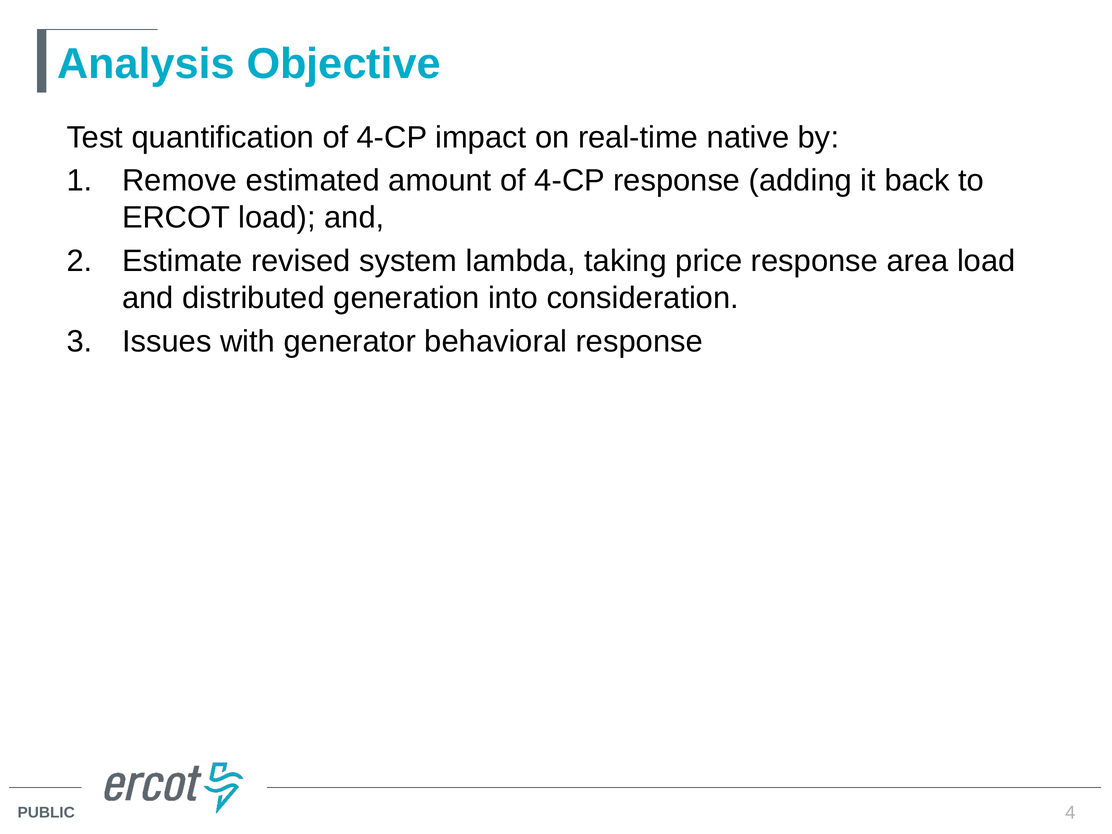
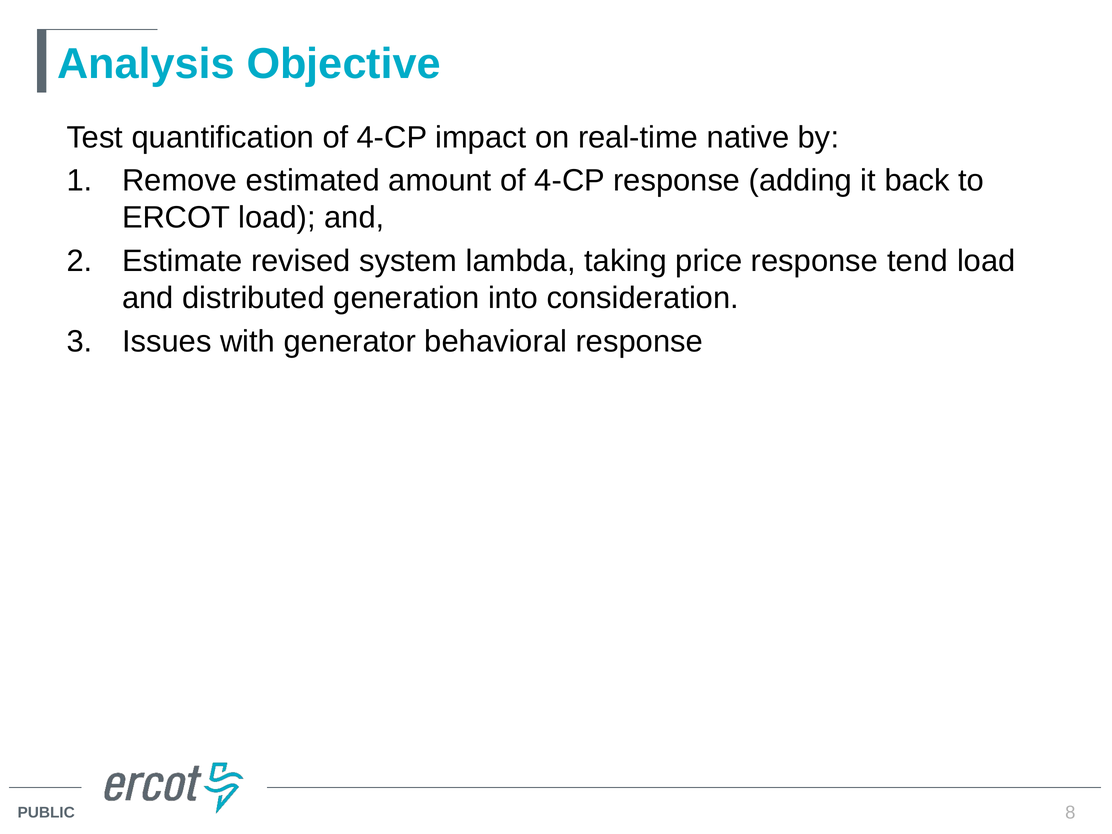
area: area -> tend (918, 261)
4: 4 -> 8 (1070, 813)
